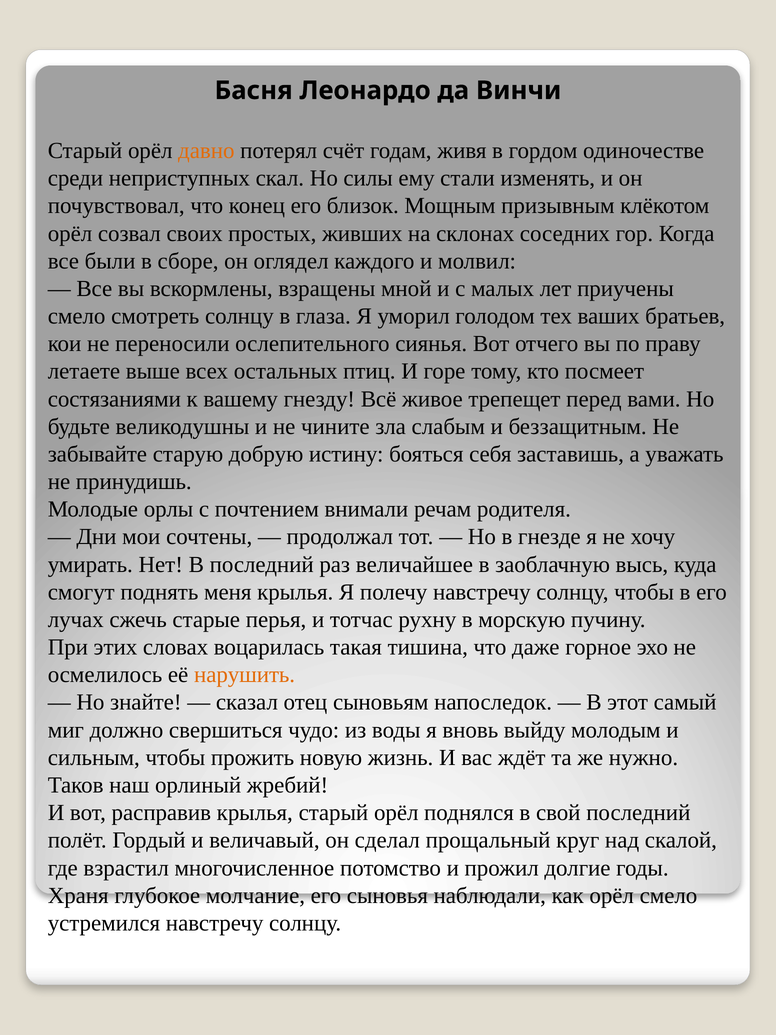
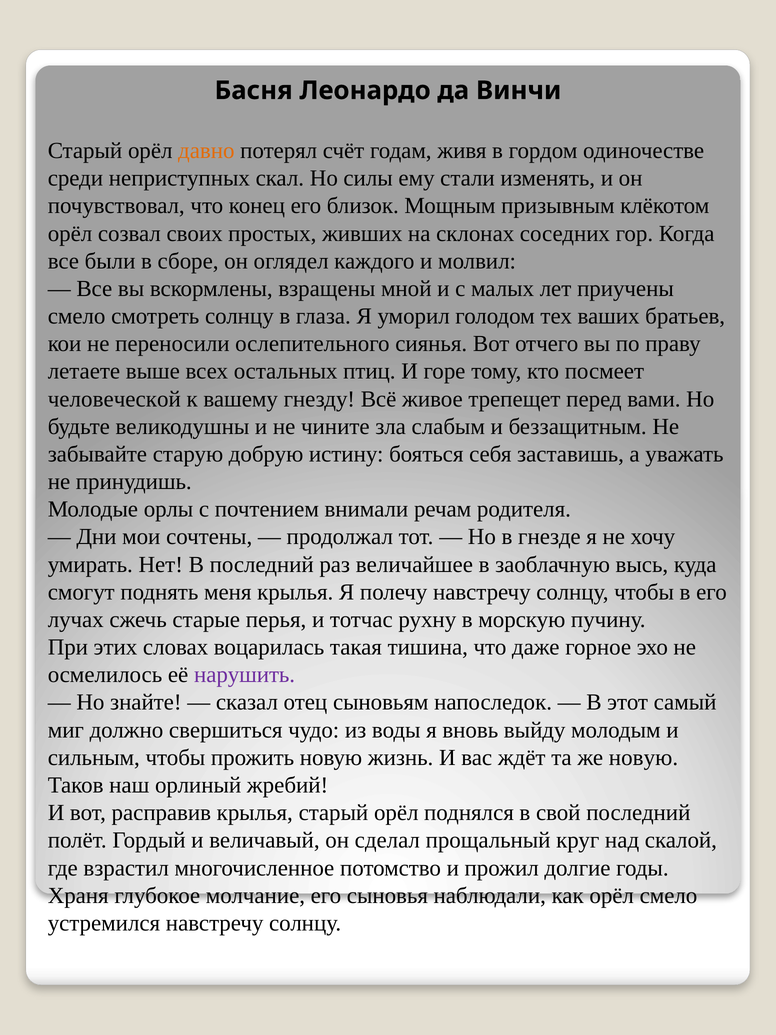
состязаниями: состязаниями -> человеческой (114, 399)
нарушить colour: orange -> purple (245, 675)
же нужно: нужно -> новую (644, 757)
